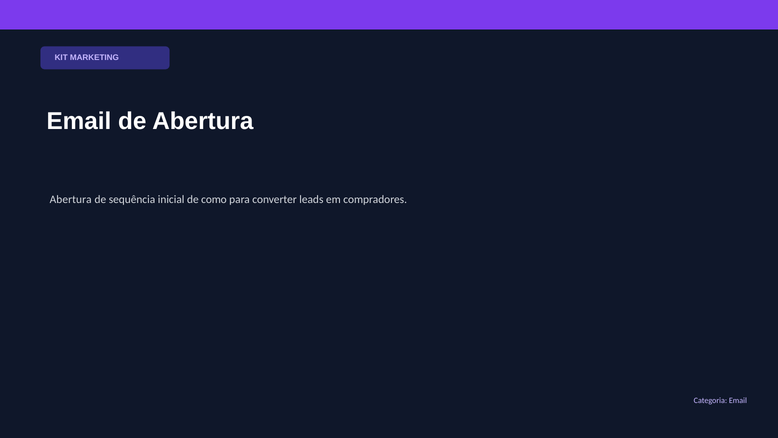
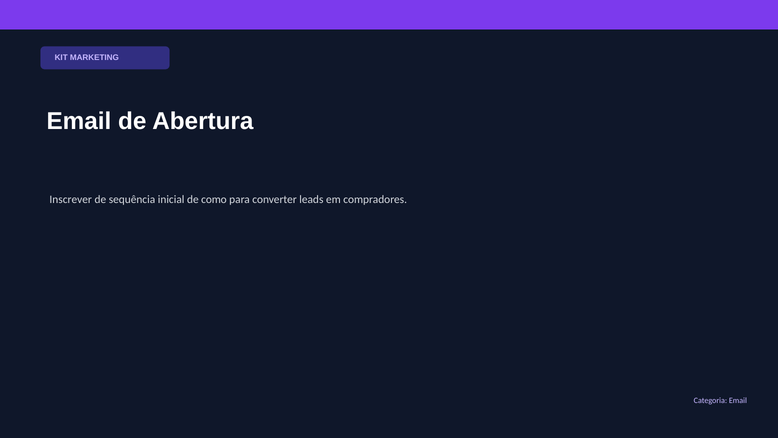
Abertura: Abertura -> Inscrever (71, 199)
